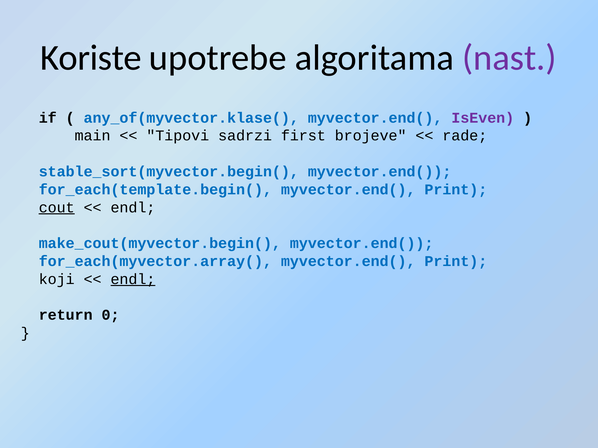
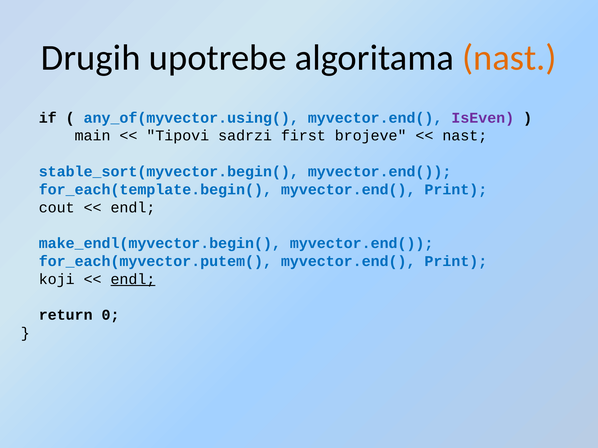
Koriste: Koriste -> Drugih (91, 58)
nast colour: purple -> orange (509, 58)
any_of(myvector.klase(: any_of(myvector.klase( -> any_of(myvector.using( (191, 118)
rade: rade -> nast (465, 136)
cout underline: present -> none (57, 208)
make_cout(myvector.begin(: make_cout(myvector.begin( -> make_endl(myvector.begin( (160, 244)
for_each(myvector.array(: for_each(myvector.array( -> for_each(myvector.putem( (155, 261)
